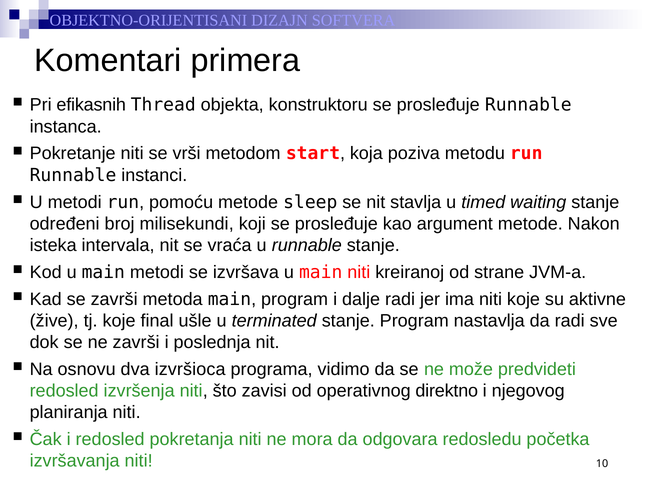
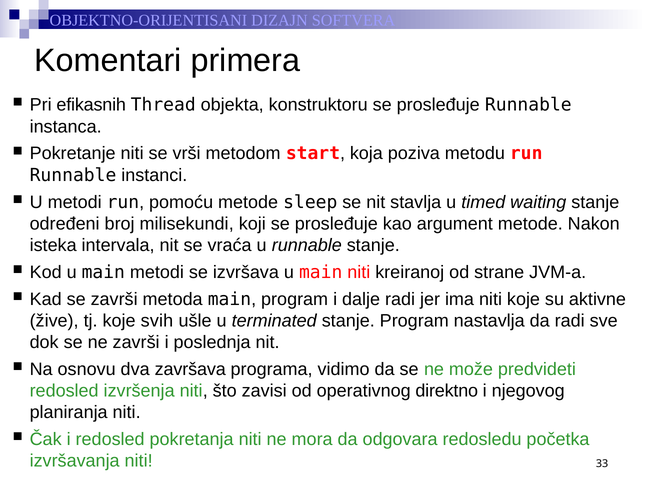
final: final -> svih (157, 321)
izvršioca: izvršioca -> završava (190, 369)
10: 10 -> 33 (602, 464)
